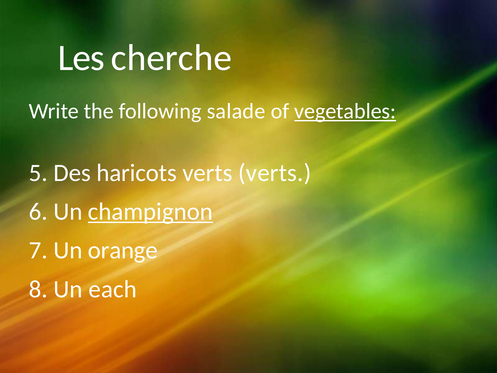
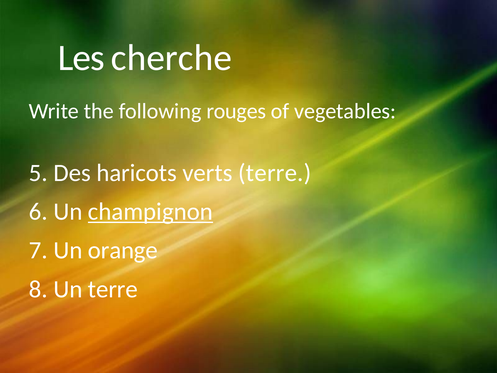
salade: salade -> rouges (236, 111)
vegetables underline: present -> none (345, 111)
verts verts: verts -> terre (275, 173)
Un each: each -> terre (113, 289)
